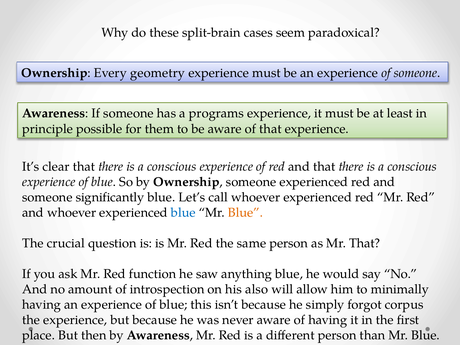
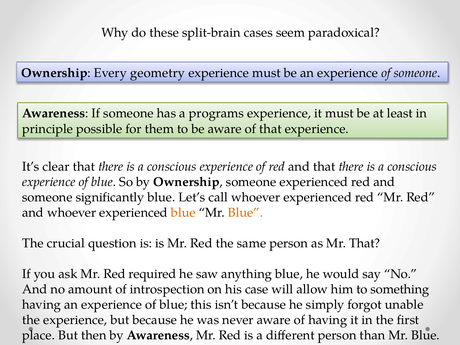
blue colour: blue -> orange (183, 212)
function: function -> required (153, 274)
also: also -> case (257, 289)
minimally: minimally -> something (400, 289)
corpus: corpus -> unable (404, 305)
